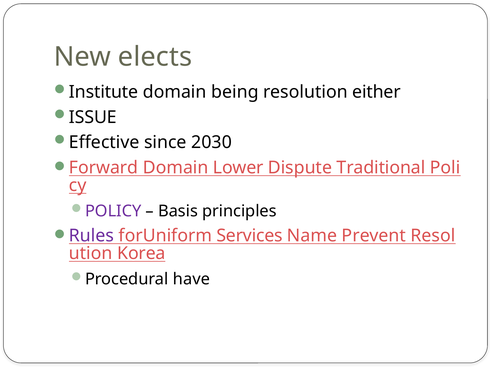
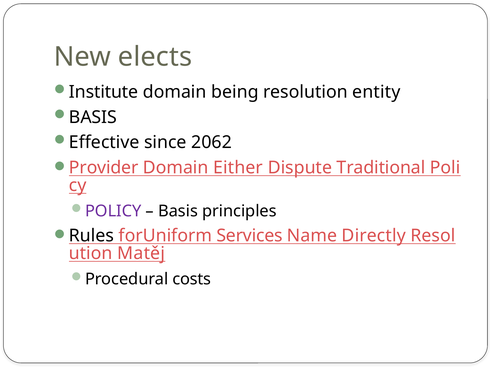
either: either -> entity (376, 92)
ISSUE: ISSUE -> BASIS (93, 117)
2030: 2030 -> 2062 (212, 142)
Forward: Forward -> Provider (104, 168)
Lower: Lower -> Either (238, 168)
Rules colour: purple -> black (91, 236)
Prevent: Prevent -> Directly (374, 236)
Korea: Korea -> Matěj (141, 254)
have: have -> costs (192, 279)
